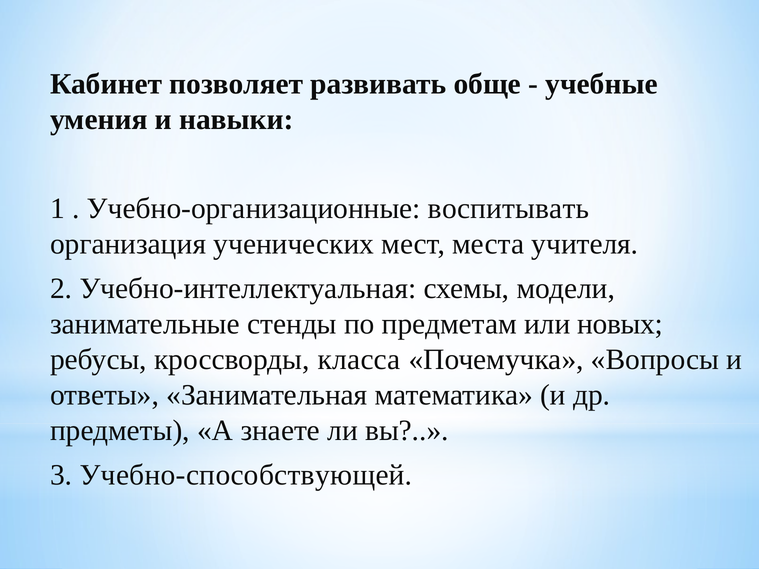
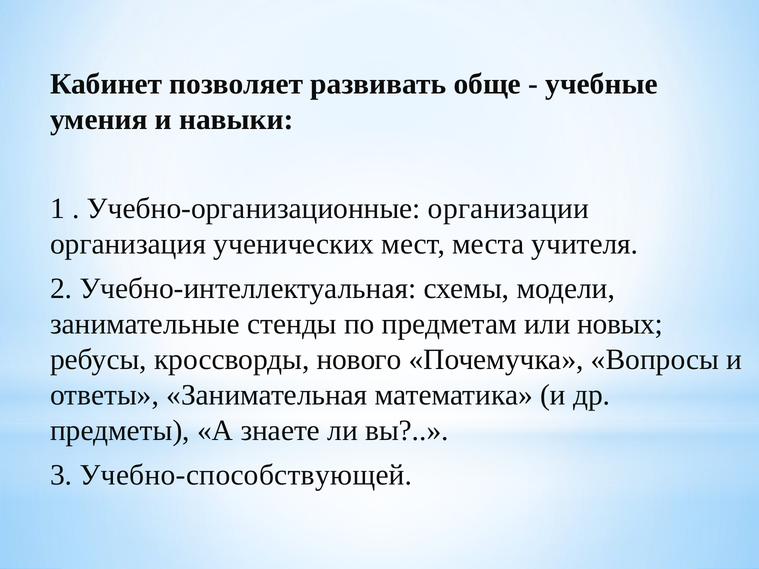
воспитывать: воспитывать -> организации (509, 209)
класса: класса -> нового (359, 360)
